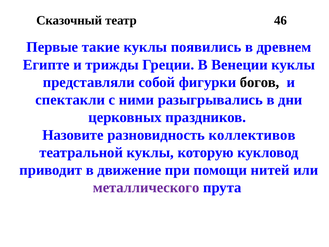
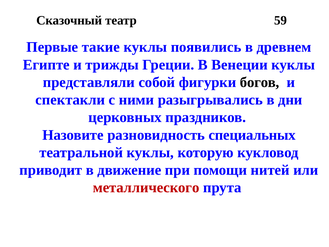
46: 46 -> 59 (280, 20)
коллективов: коллективов -> специальных (252, 135)
металлического colour: purple -> red (146, 187)
